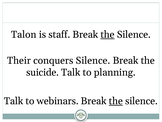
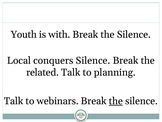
Talon: Talon -> Youth (24, 34)
staff: staff -> with (59, 34)
the underline: present -> none (108, 34)
Their: Their -> Local (19, 60)
suicide: suicide -> related (43, 72)
